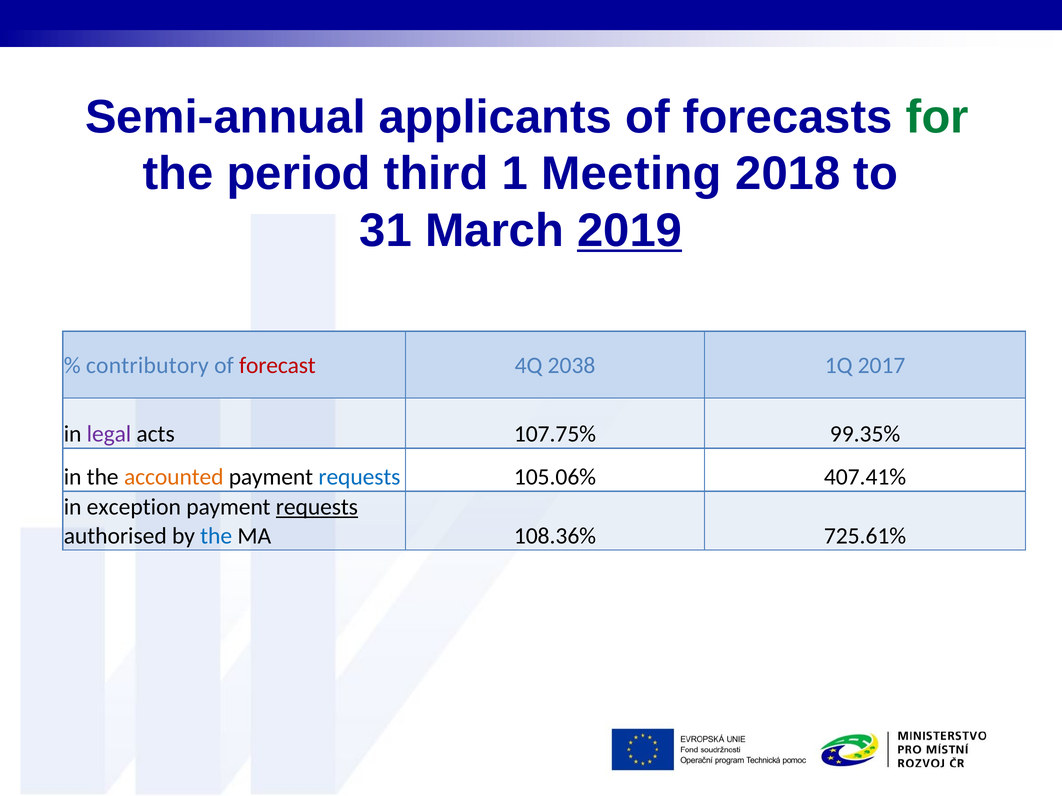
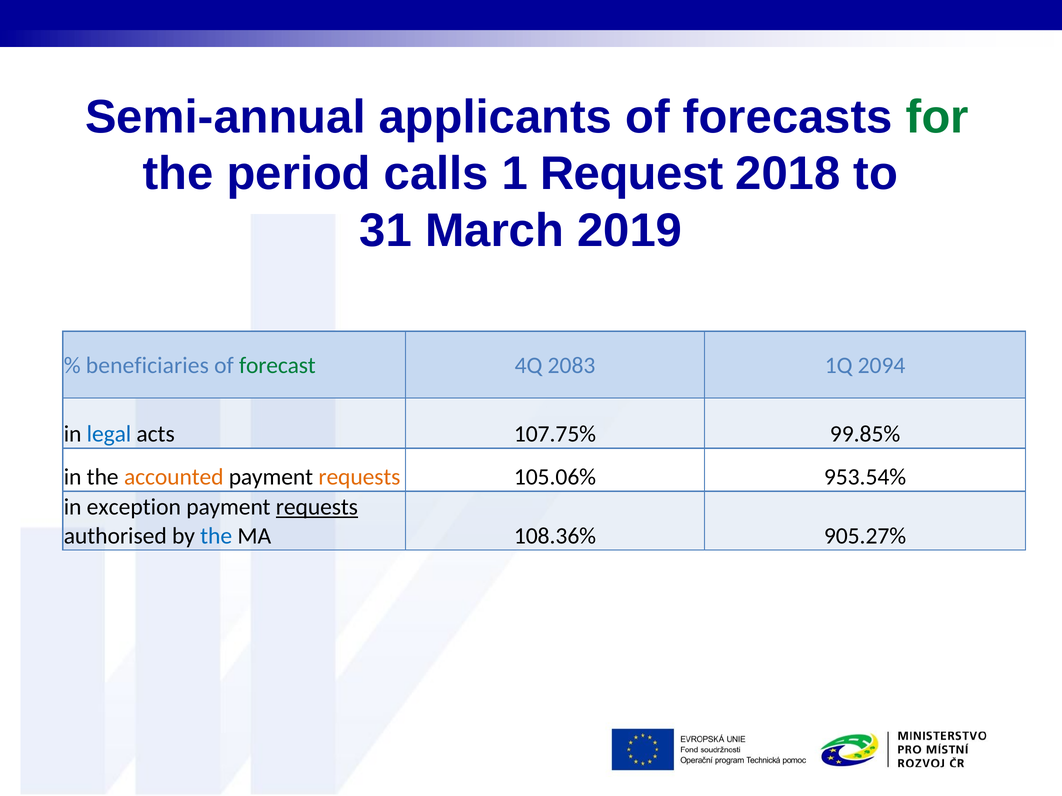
third: third -> calls (436, 174)
Meeting: Meeting -> Request (632, 174)
2019 underline: present -> none (630, 231)
contributory: contributory -> beneficiaries (147, 366)
forecast colour: red -> green (277, 366)
2038: 2038 -> 2083 (571, 366)
2017: 2017 -> 2094 (882, 366)
legal colour: purple -> blue (109, 434)
99.35%: 99.35% -> 99.85% (865, 434)
requests colour: blue -> orange (359, 477)
407.41%: 407.41% -> 953.54% (865, 477)
725.61%: 725.61% -> 905.27% (865, 536)
